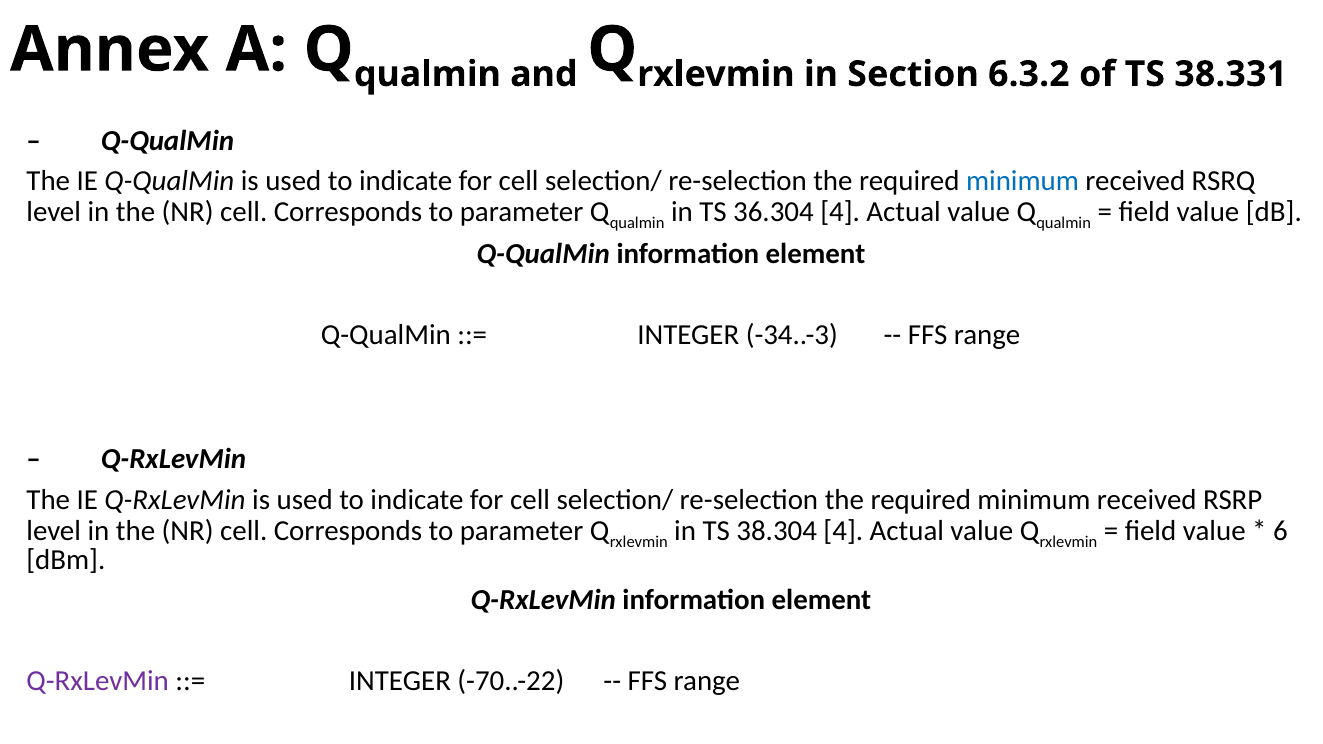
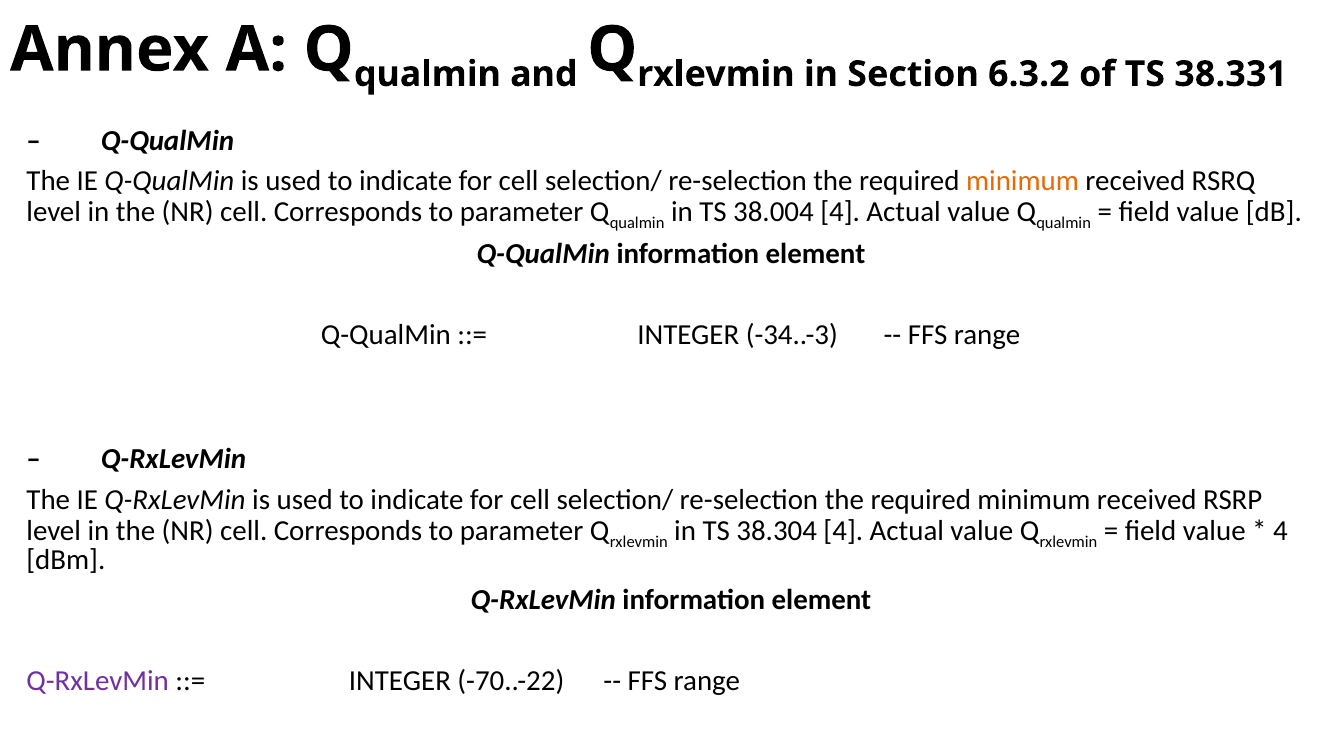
minimum colour: blue -> orange (1023, 181)
36.304: 36.304 -> 38.004 (773, 212)
6: 6 -> 4 (1280, 531)
